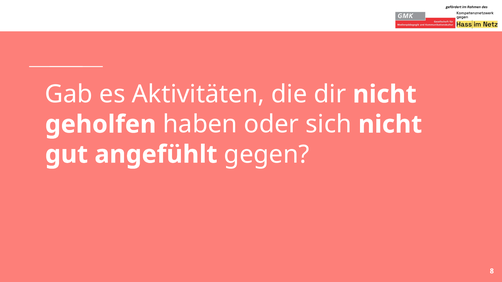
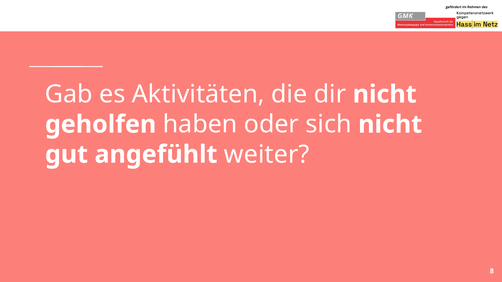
gegen: gegen -> weiter (267, 155)
